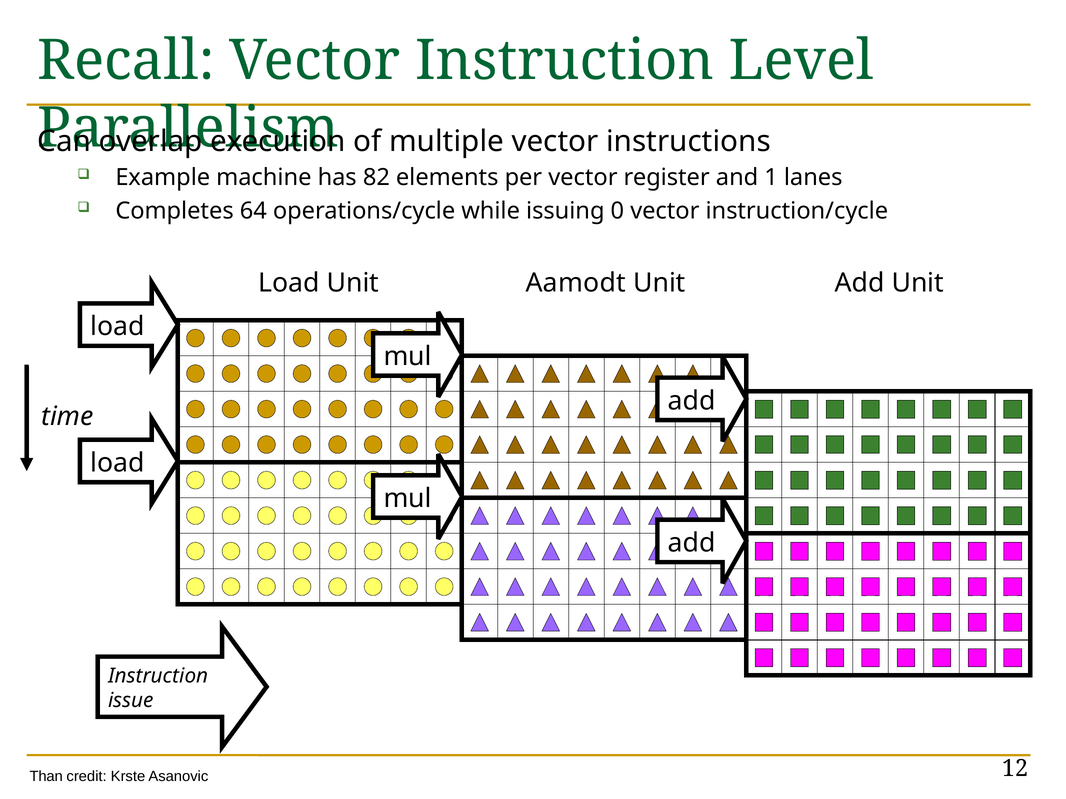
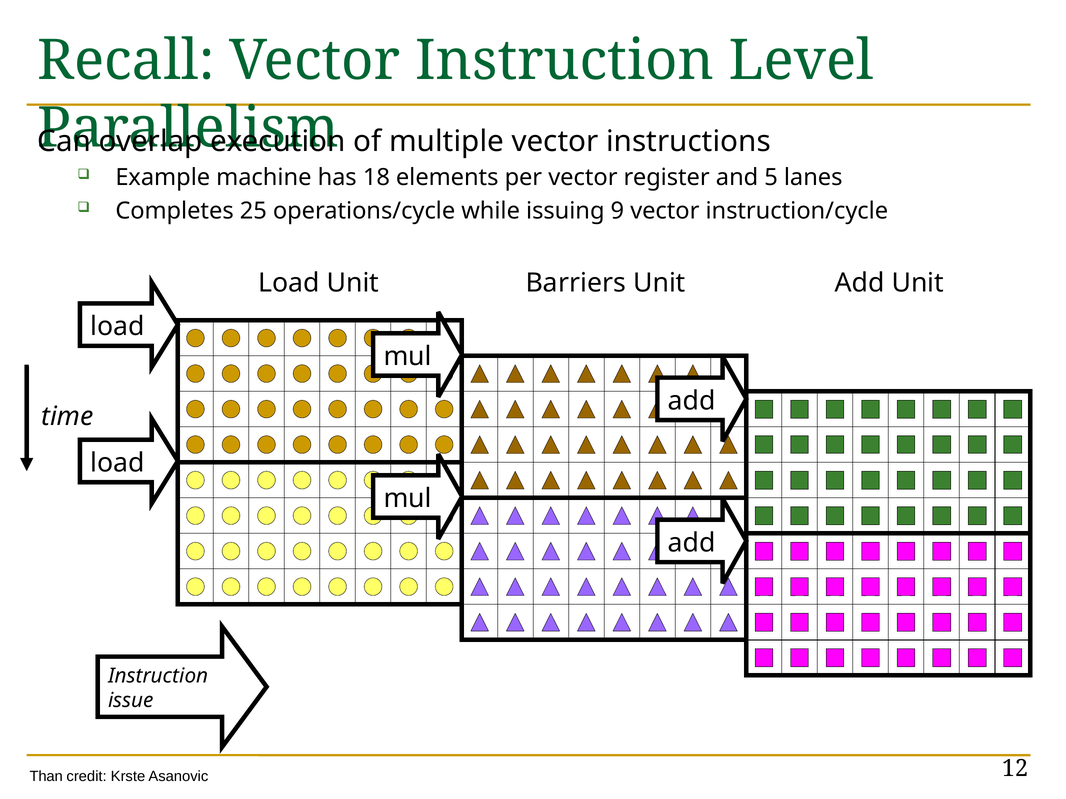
82: 82 -> 18 (376, 178)
1: 1 -> 5 (771, 178)
64: 64 -> 25 (253, 211)
0: 0 -> 9 (617, 211)
Aamodt: Aamodt -> Barriers (576, 283)
